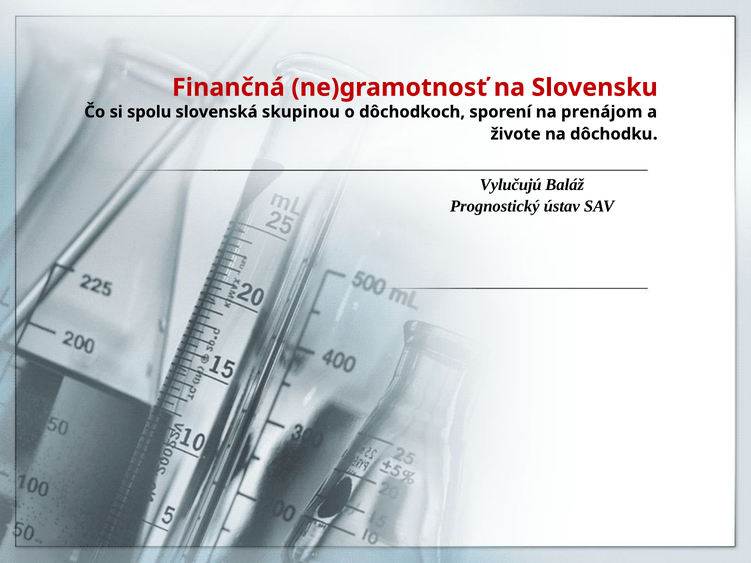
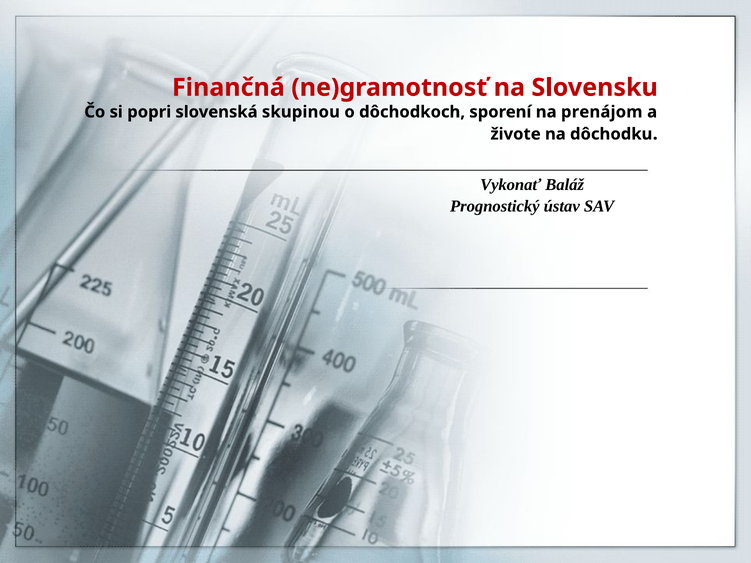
spolu: spolu -> popri (149, 112)
Vylučujú: Vylučujú -> Vykonať (511, 185)
